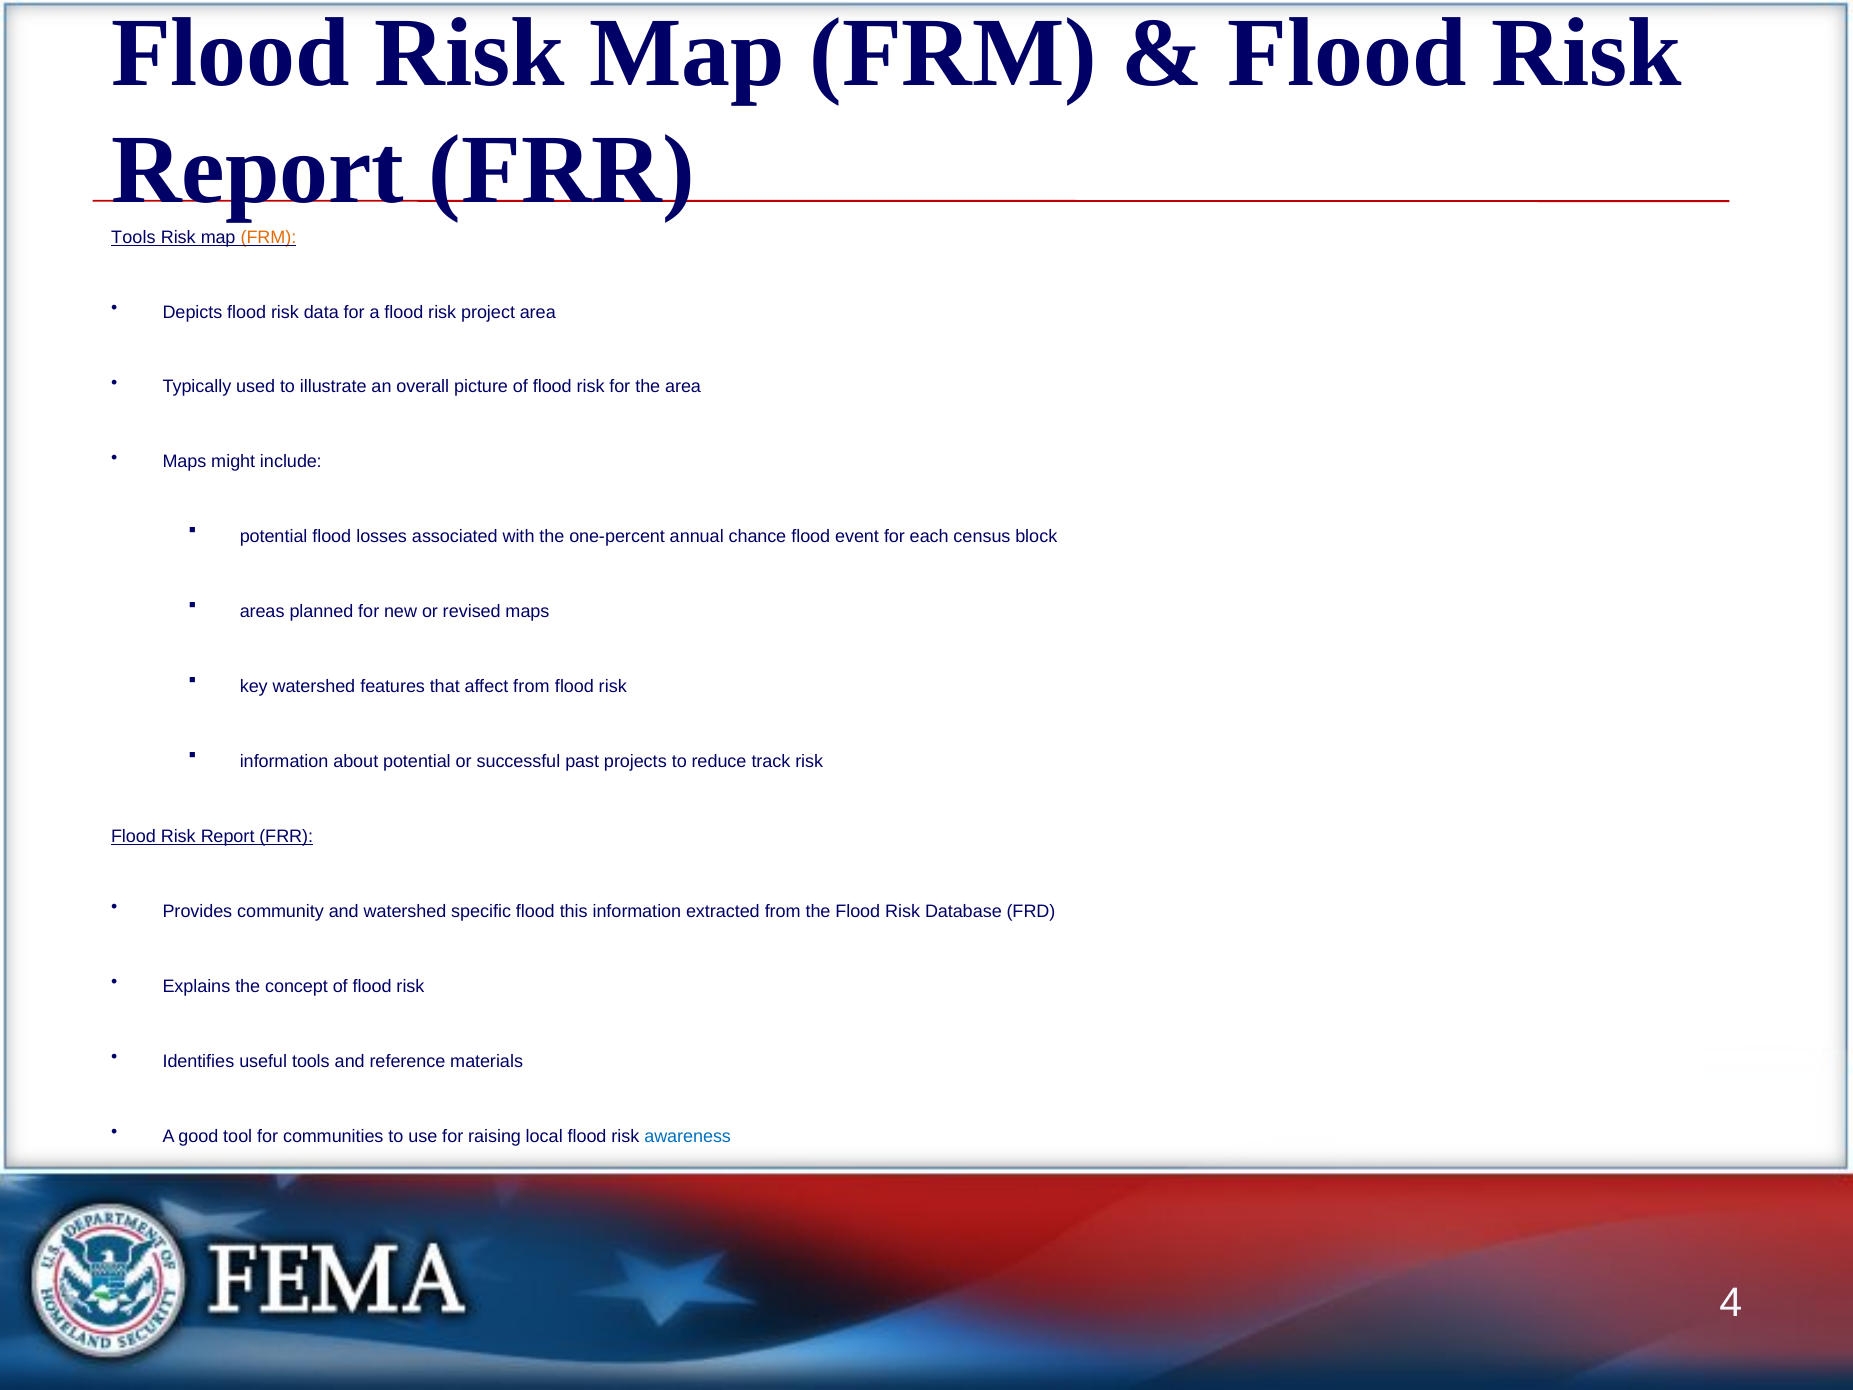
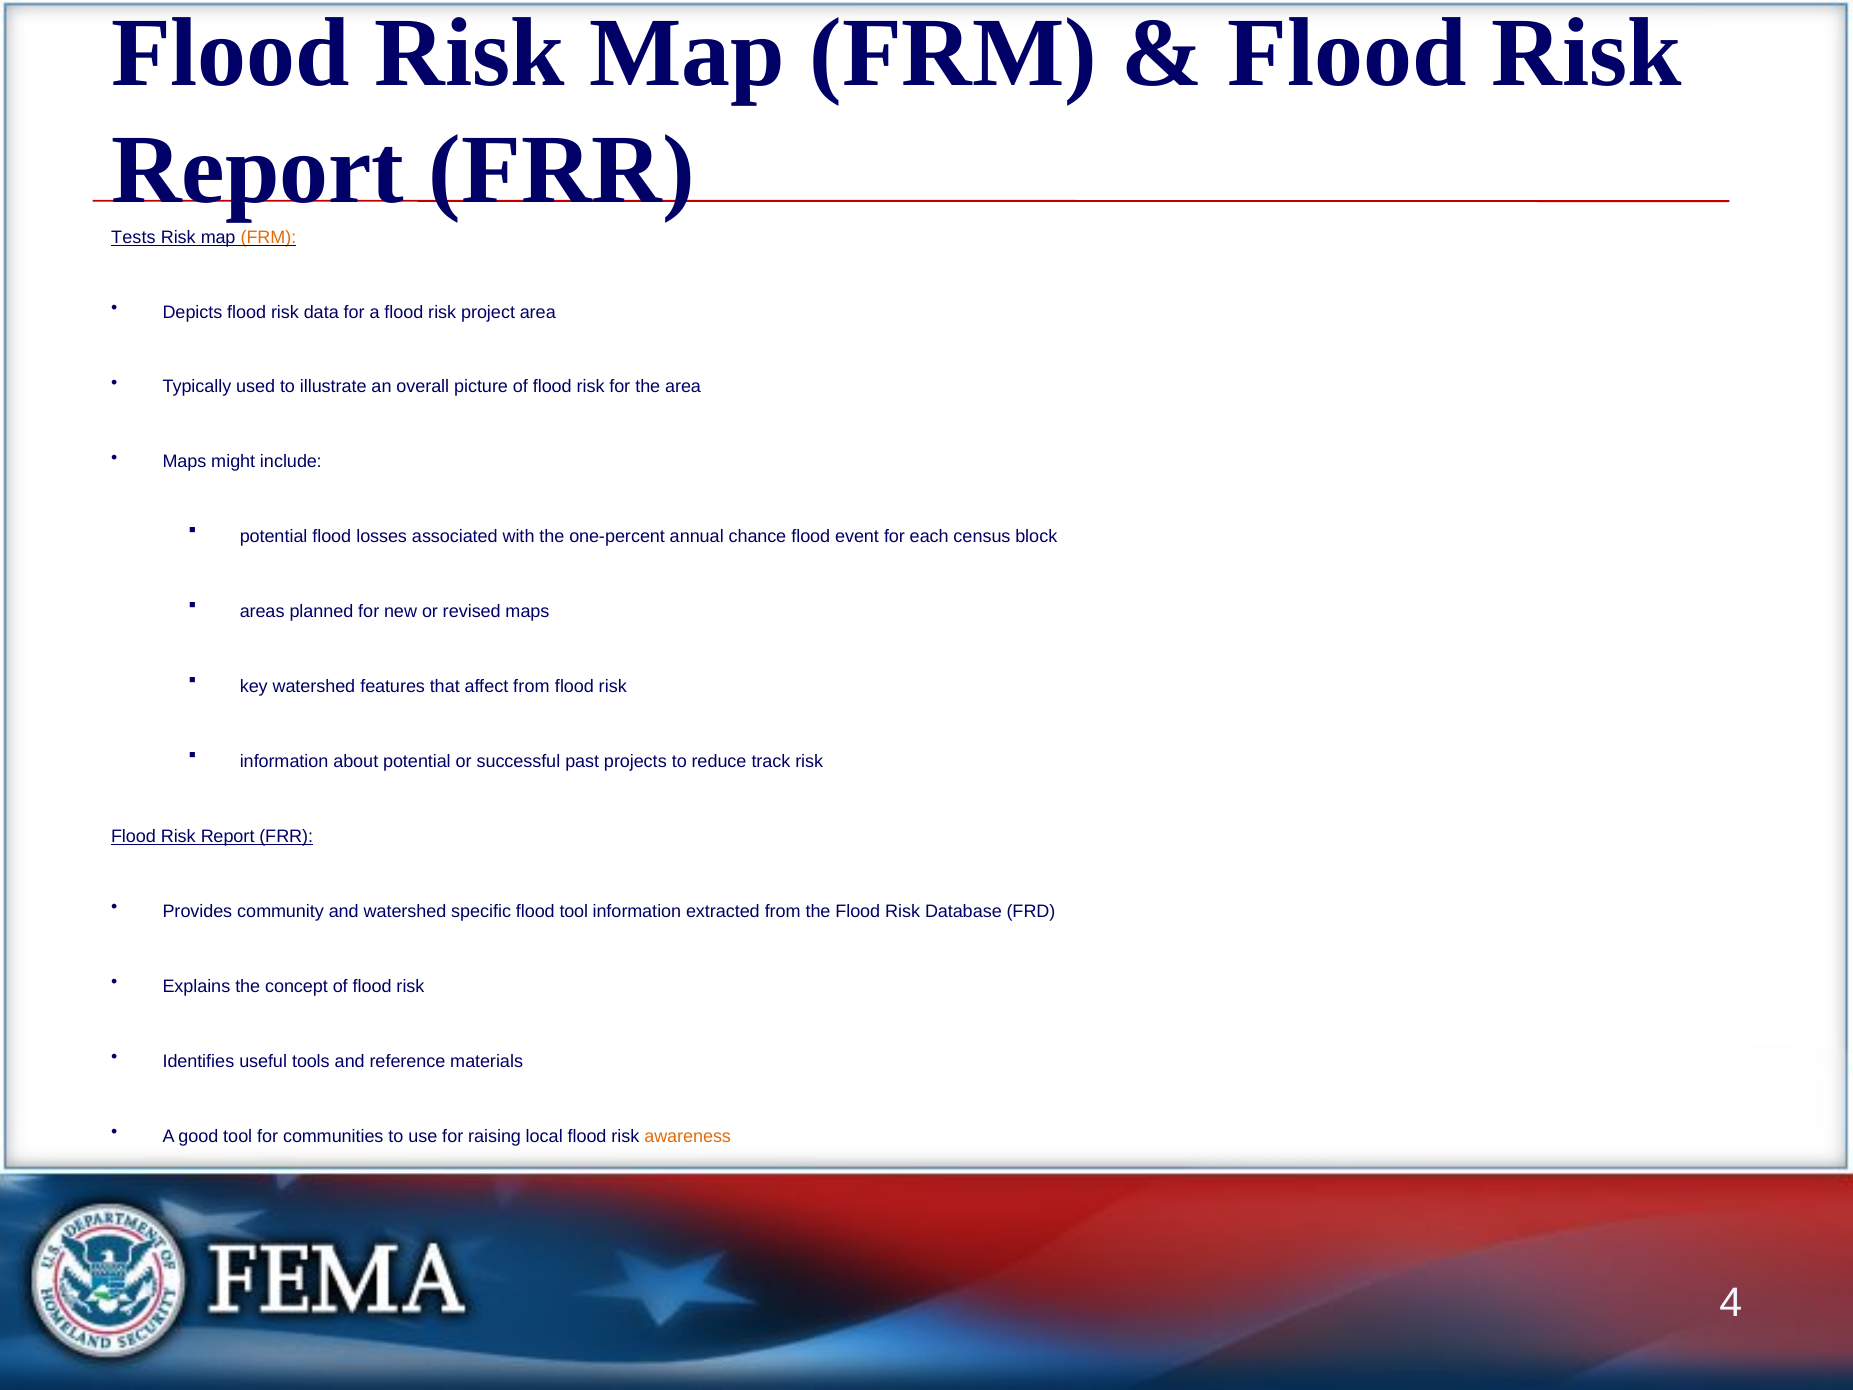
Tools: Tools -> Tests (133, 237)
flood this: this -> tool (574, 911)
awareness colour: blue -> orange (688, 1136)
